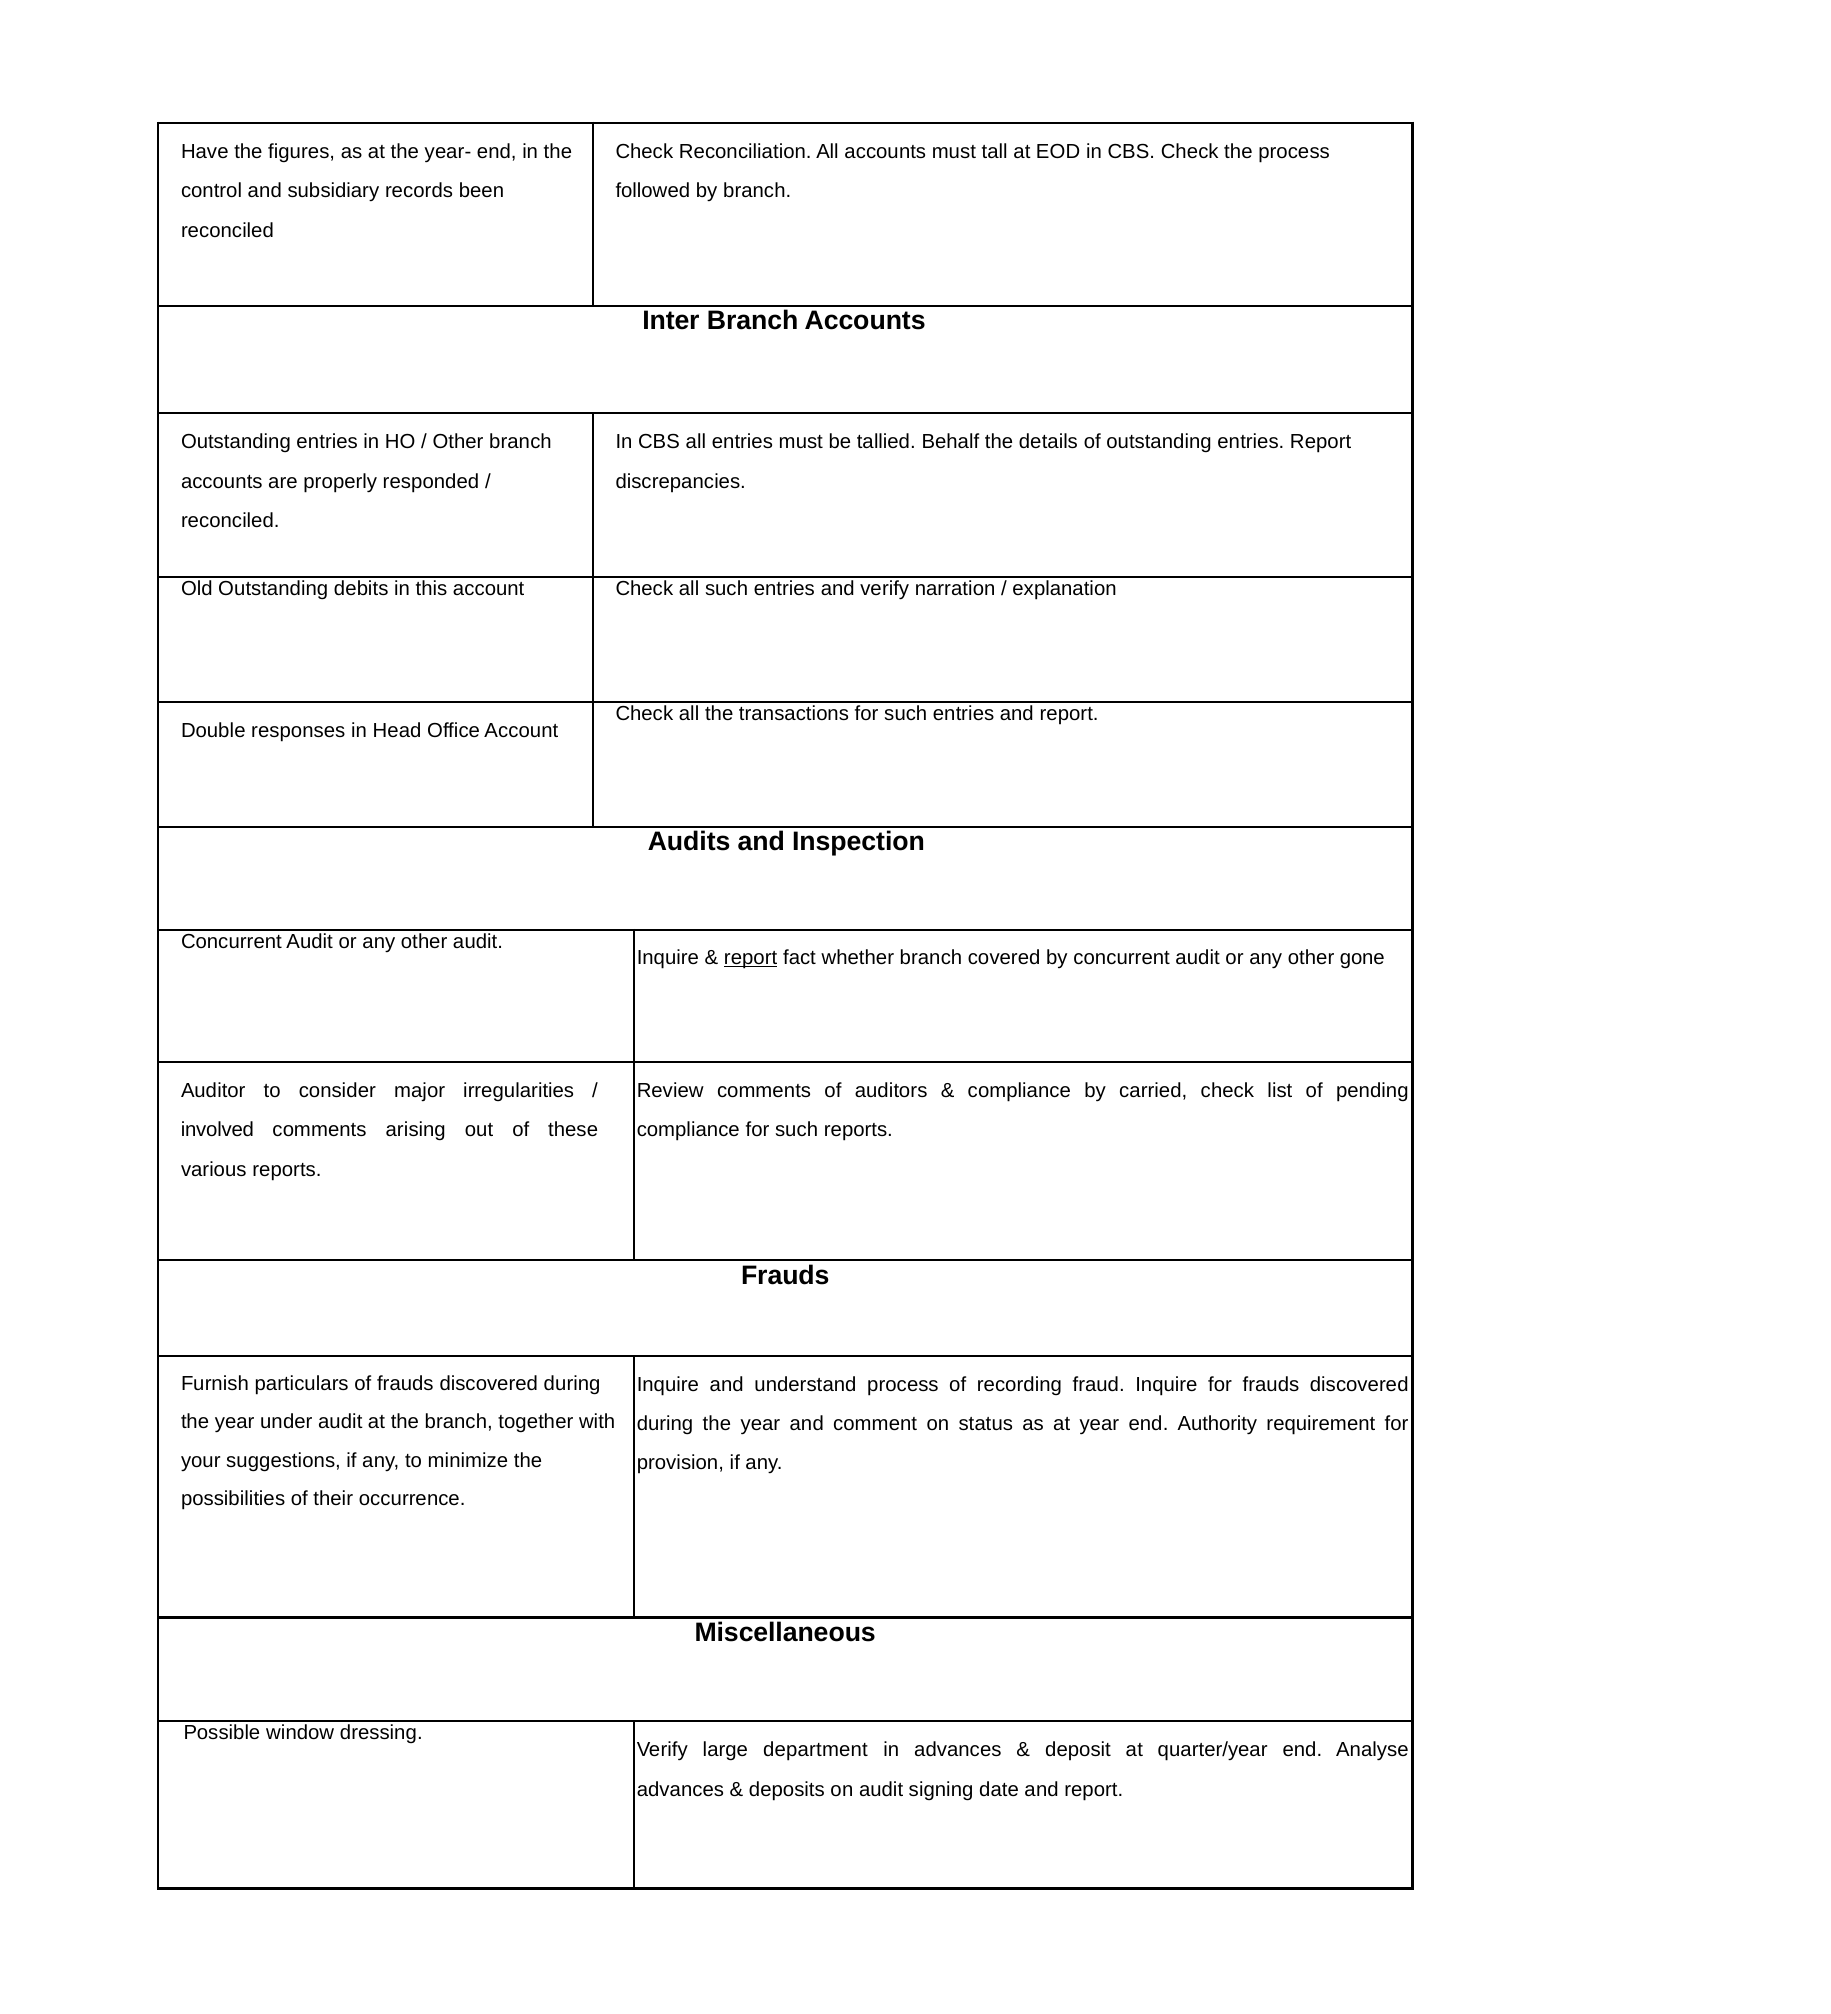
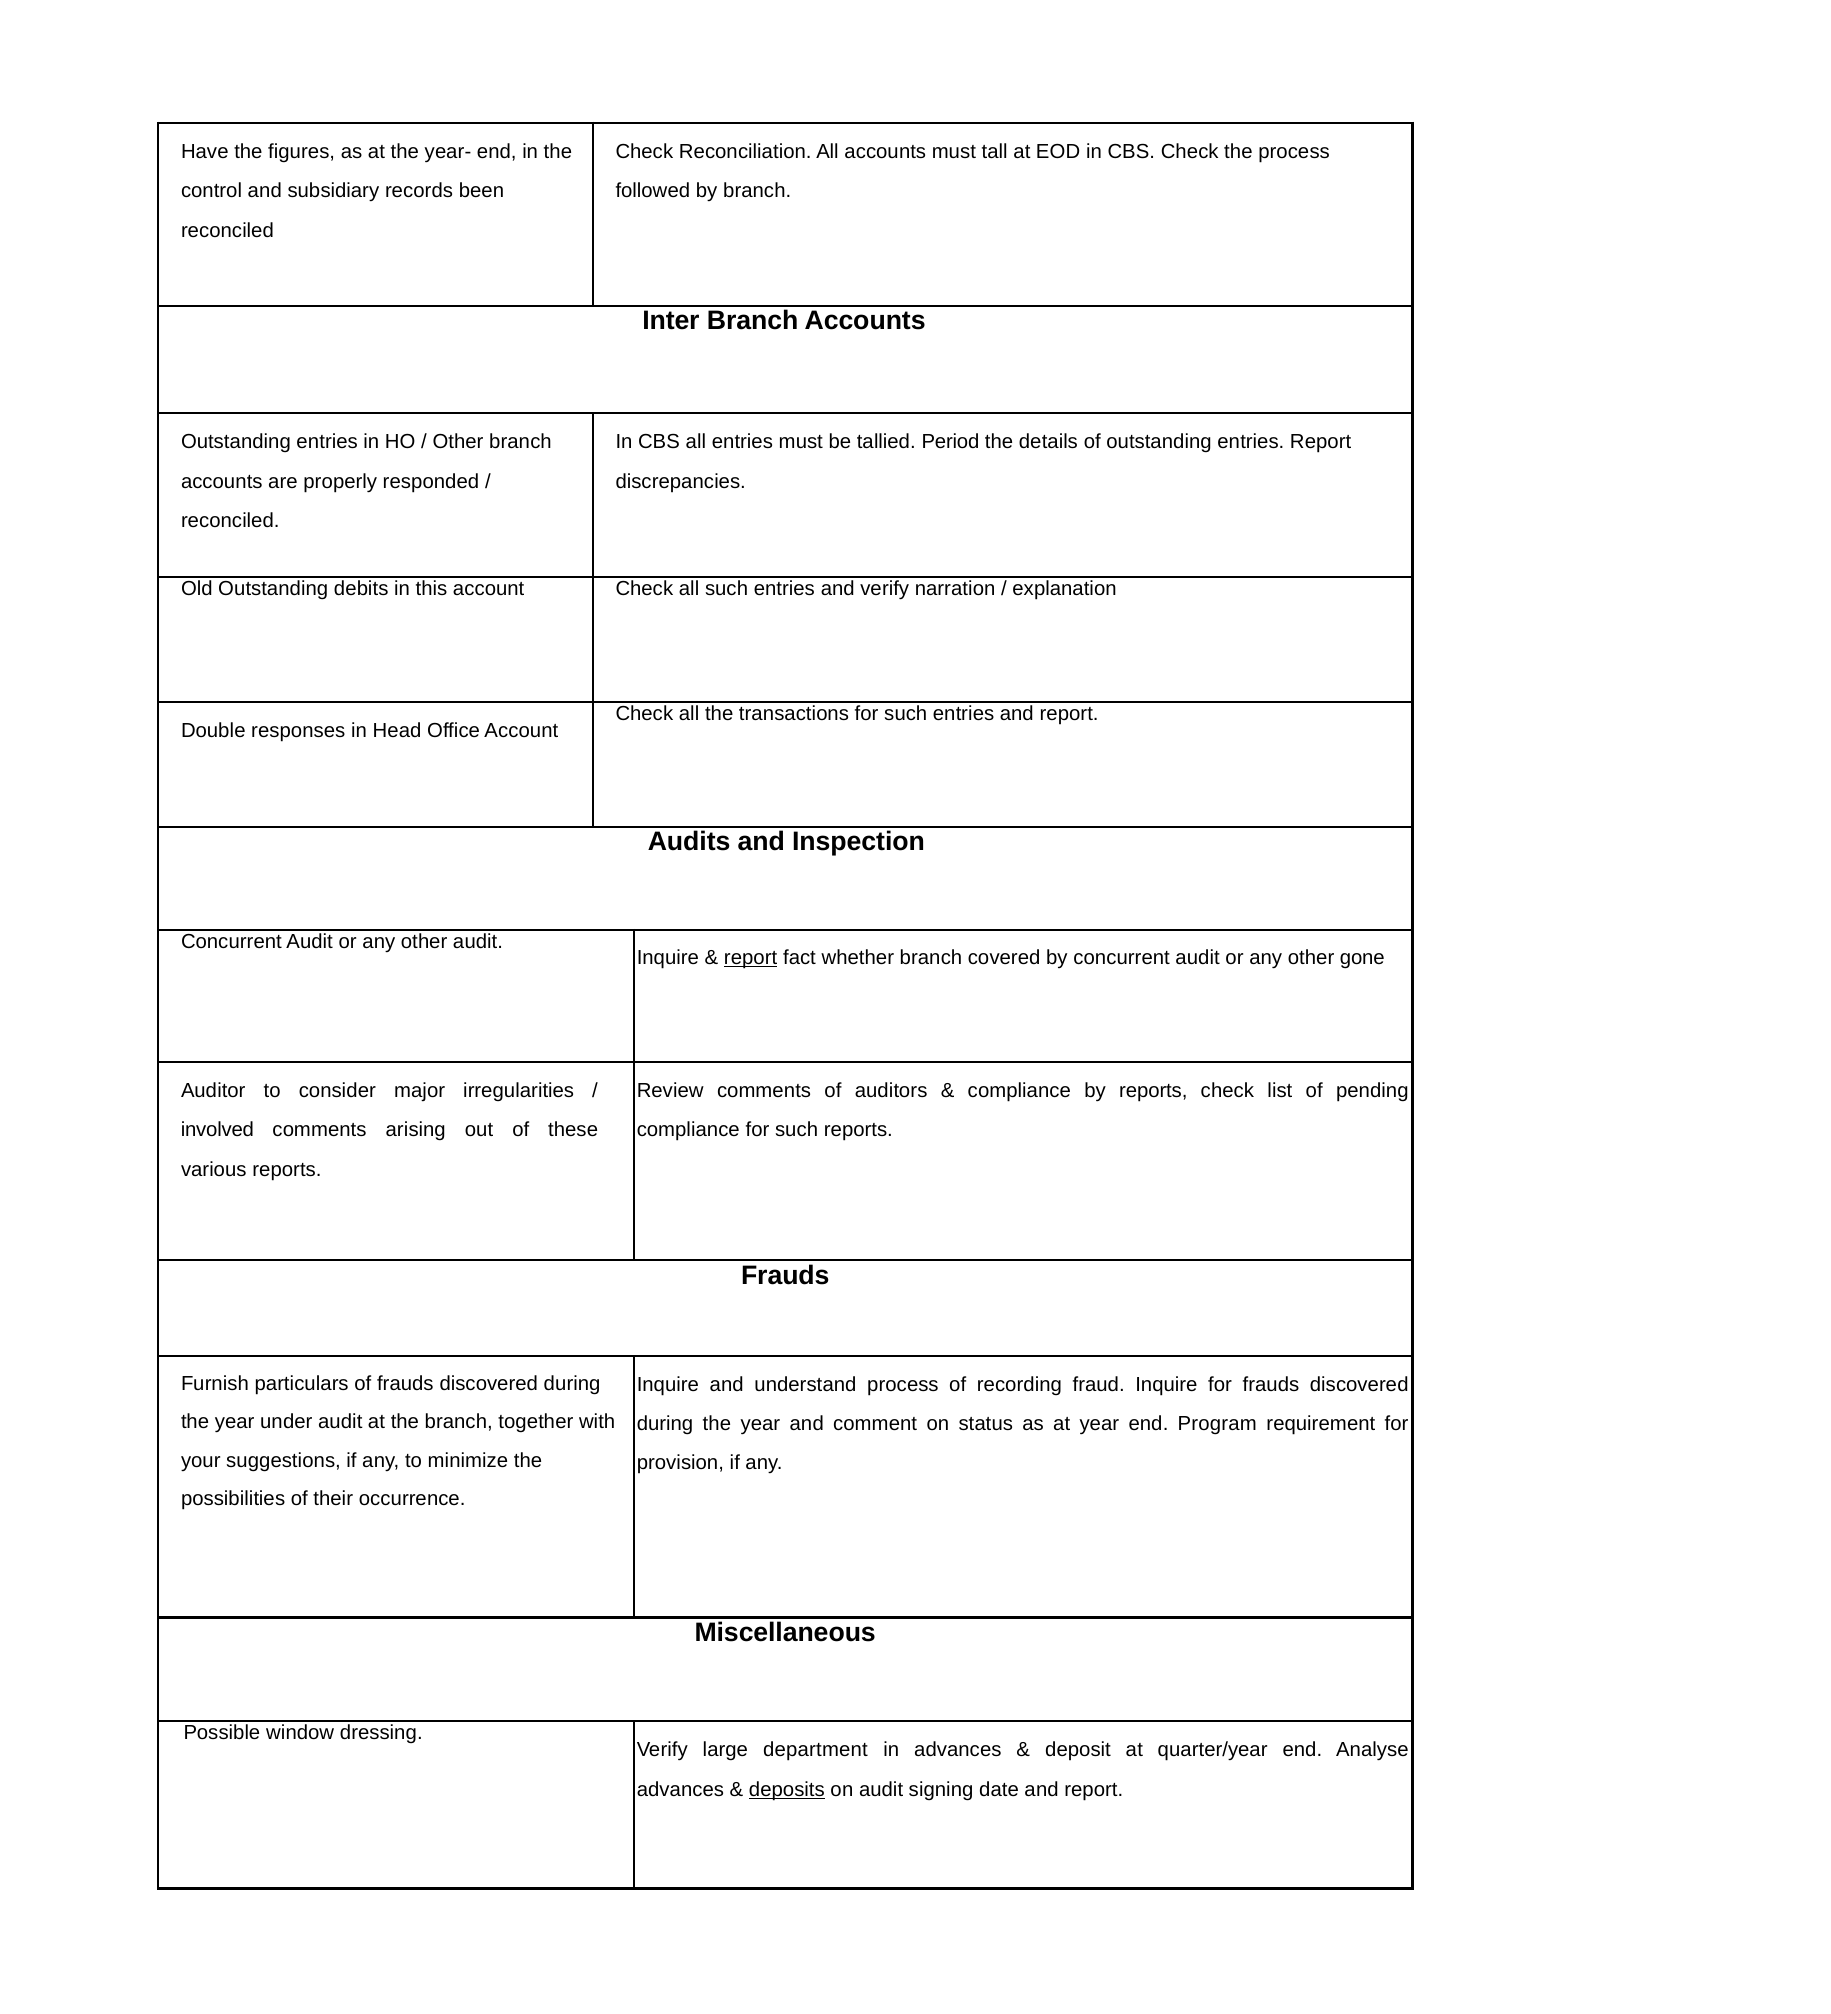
Behalf: Behalf -> Period (950, 442)
by carried: carried -> reports (1153, 1090)
Authority: Authority -> Program (1217, 1424)
deposits underline: none -> present (787, 1790)
